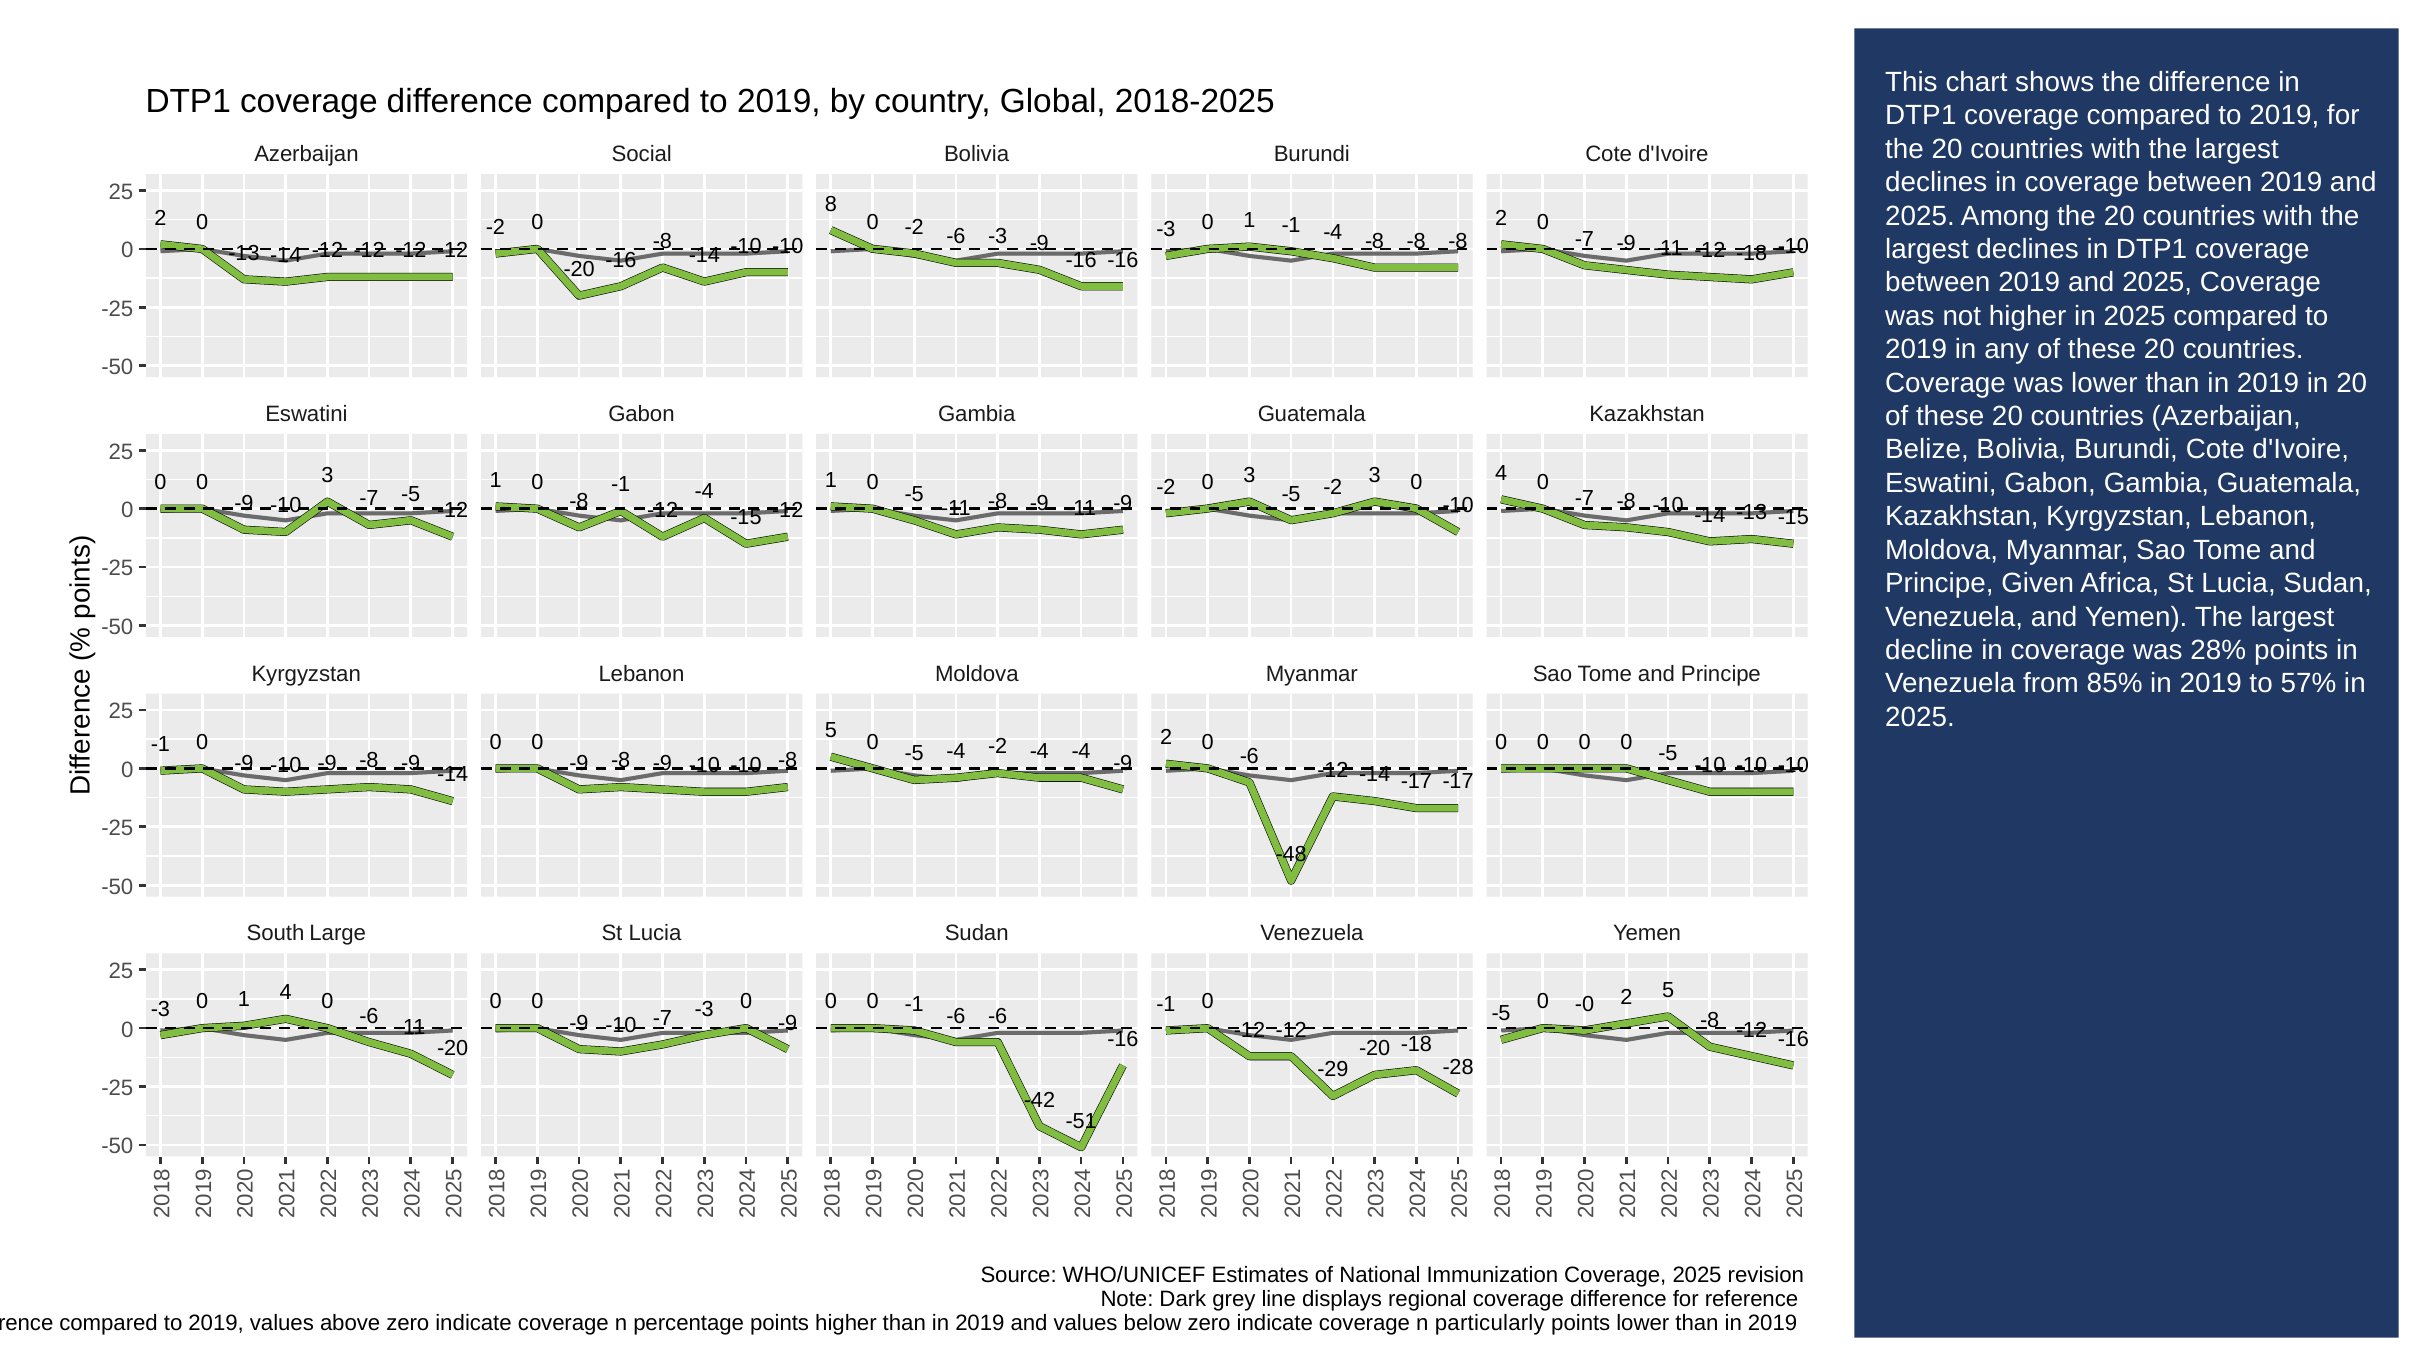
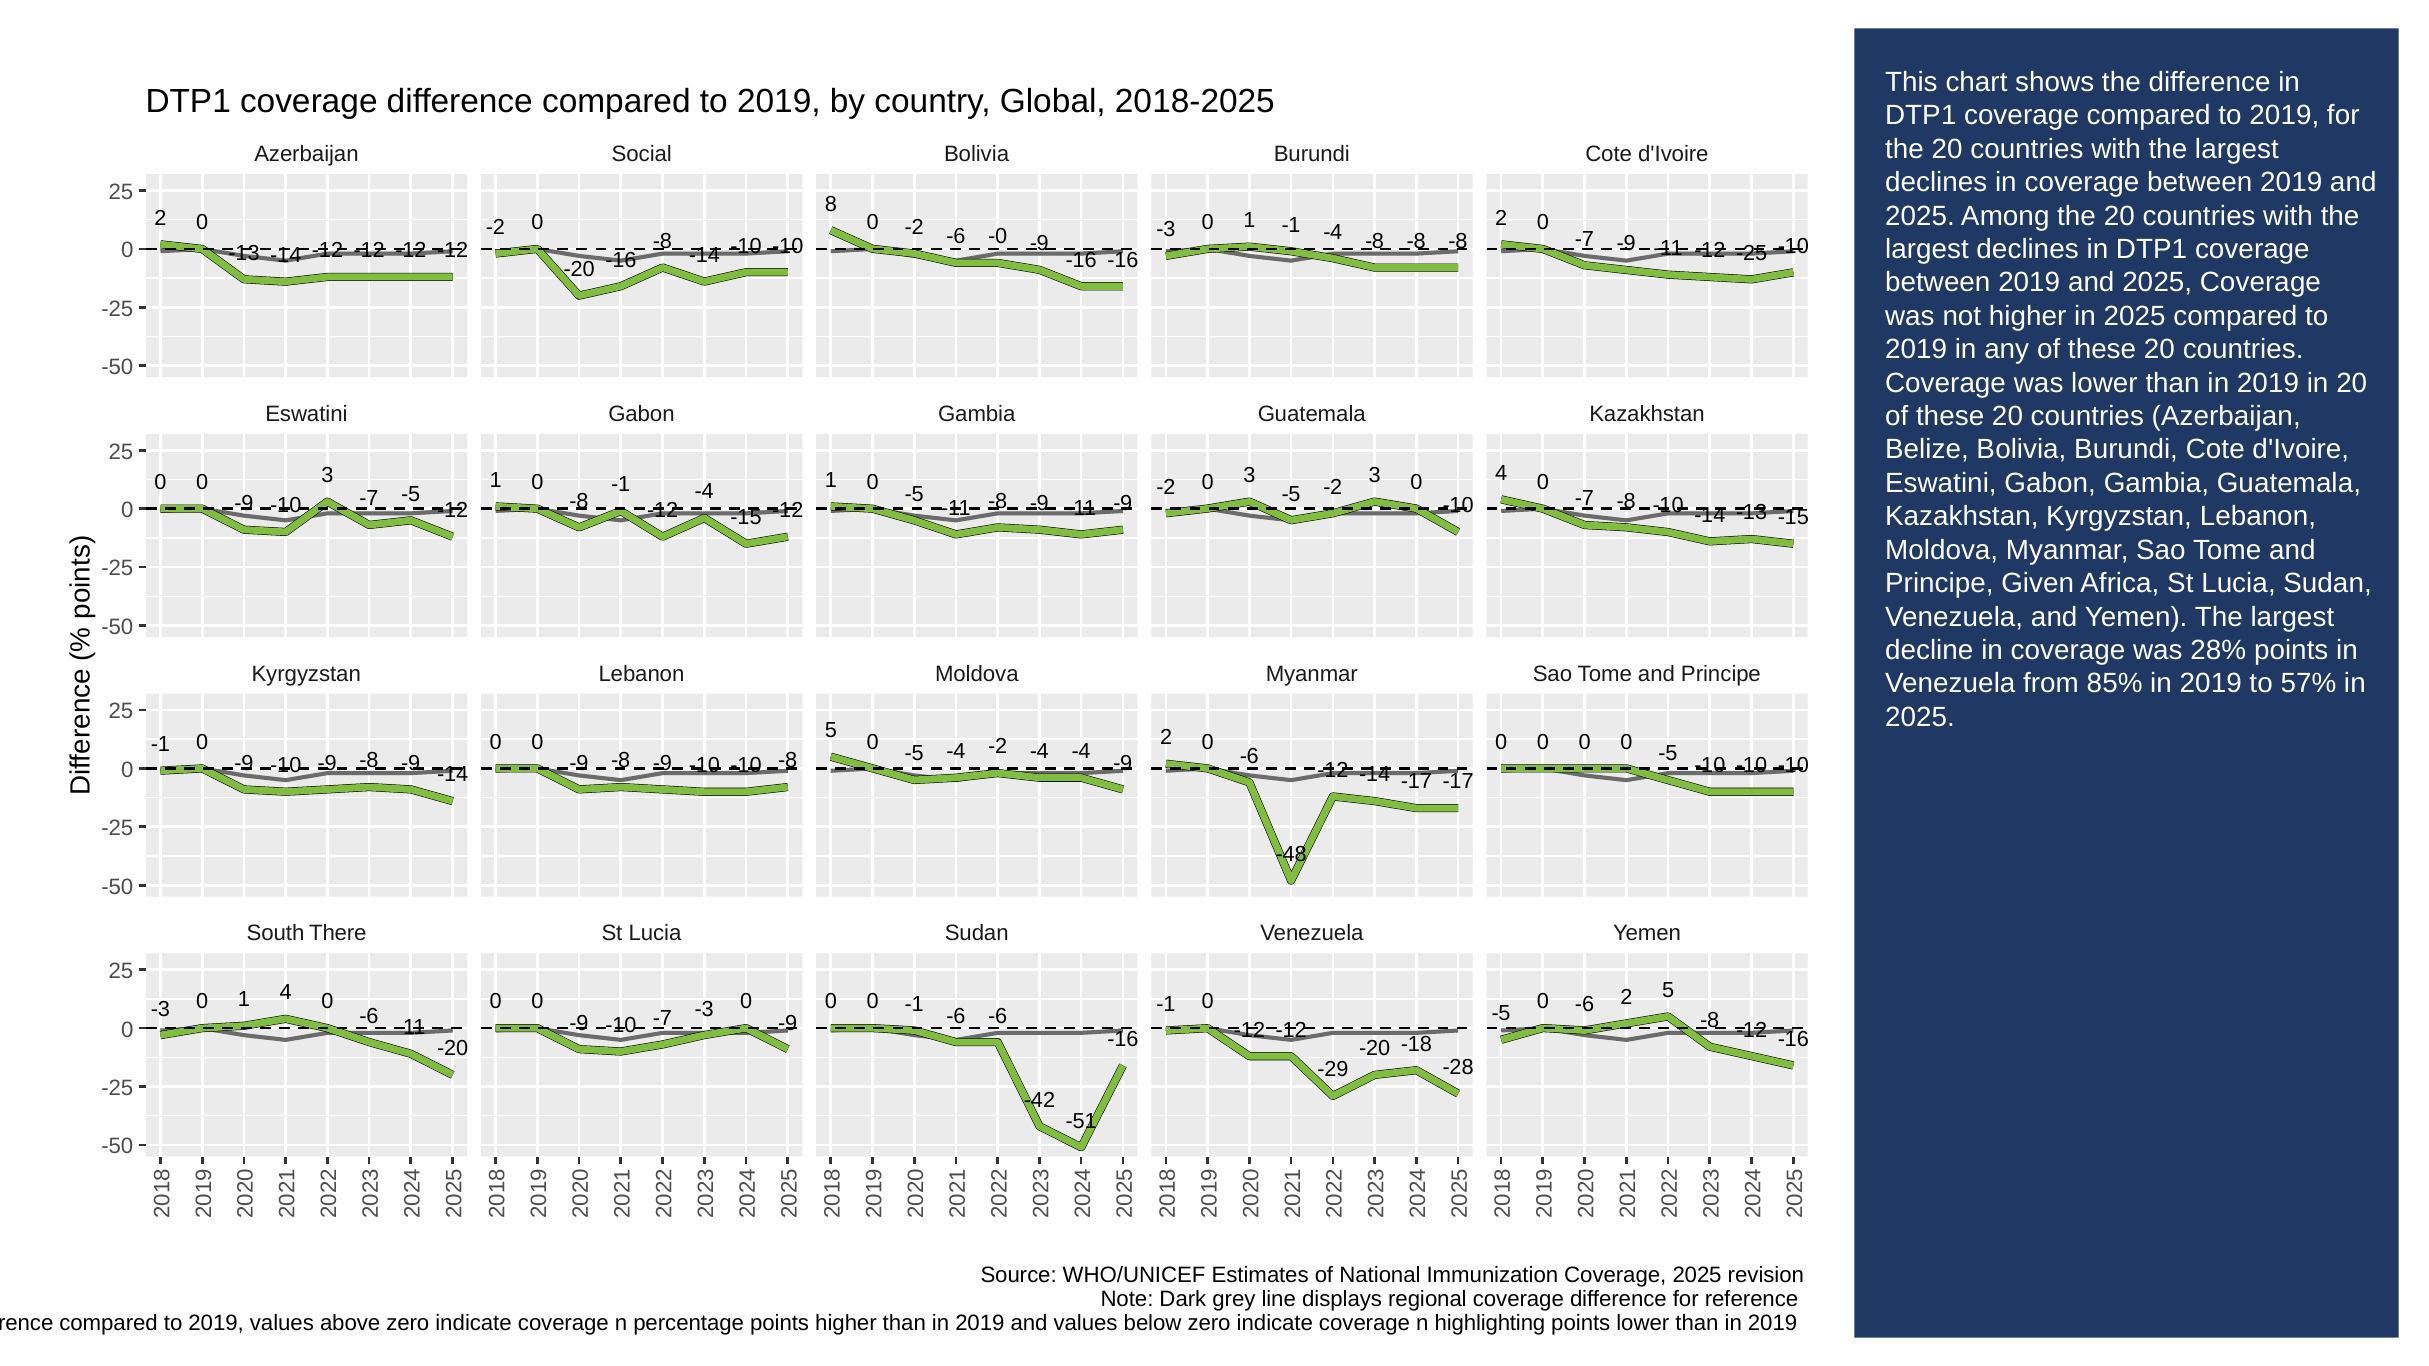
-6 -3: -3 -> -0 (998, 237)
-12 -18: -18 -> -25 (1752, 253)
Large: Large -> There (338, 934)
-0: -0 -> -6 (1585, 1004)
particularly: particularly -> highlighting (1490, 1323)
